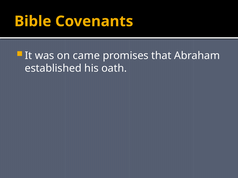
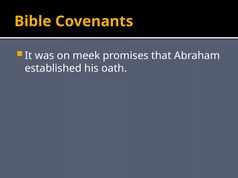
came: came -> meek (86, 56)
